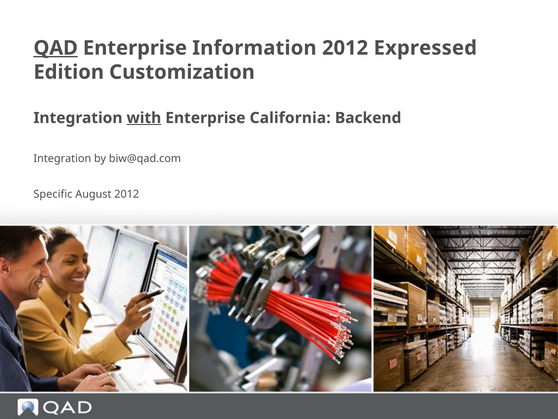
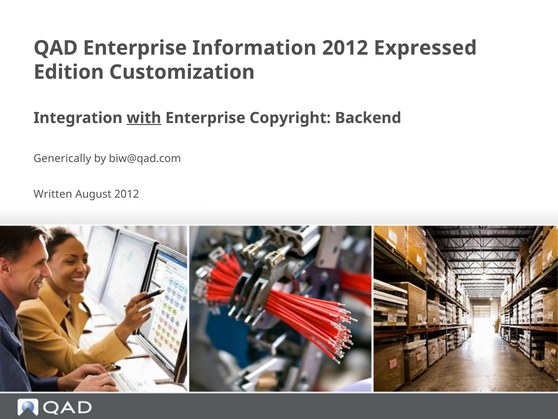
QAD underline: present -> none (56, 48)
California: California -> Copyright (290, 118)
Integration: Integration -> Generically (62, 158)
Specific: Specific -> Written (53, 194)
